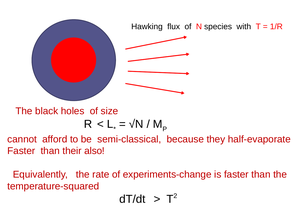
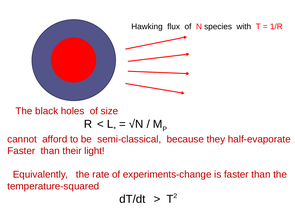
also: also -> light (95, 151)
